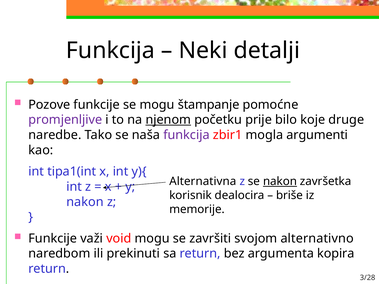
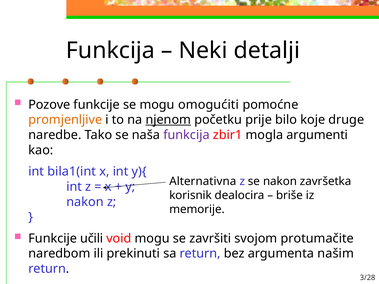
štampanje: štampanje -> omogućiti (208, 105)
promjenljive colour: purple -> orange (65, 120)
tipa1(int: tipa1(int -> bila1(int (72, 172)
nakon underline: present -> none (280, 182)
važi: važi -> učili (92, 239)
alternativno: alternativno -> protumačite (317, 239)
kopira: kopira -> našim (336, 254)
